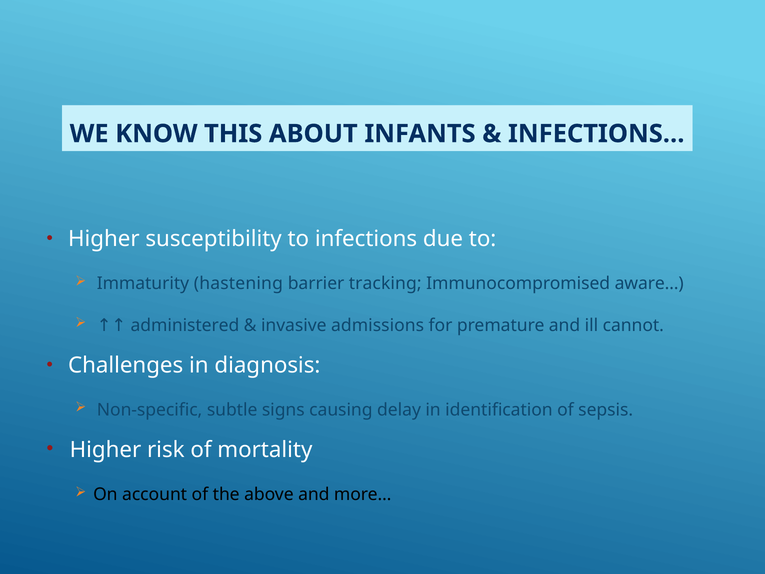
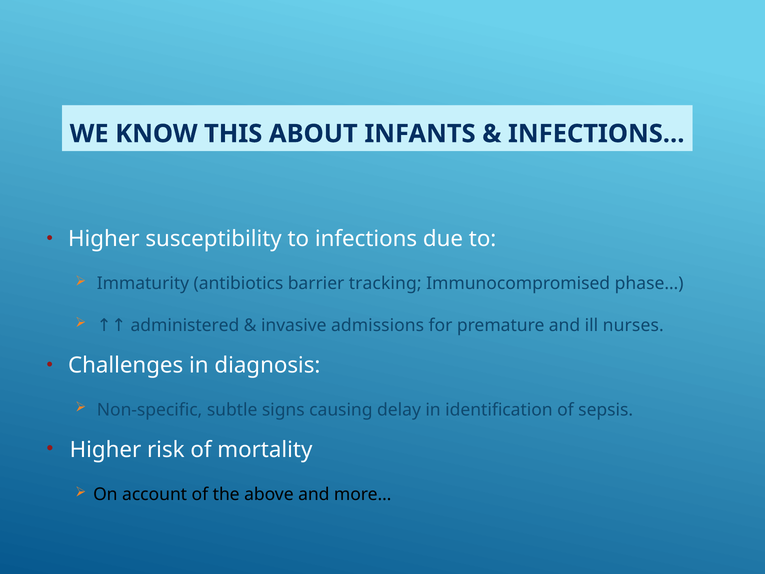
hastening: hastening -> antibiotics (238, 283)
aware…: aware… -> phase… (649, 283)
cannot: cannot -> nurses (633, 325)
